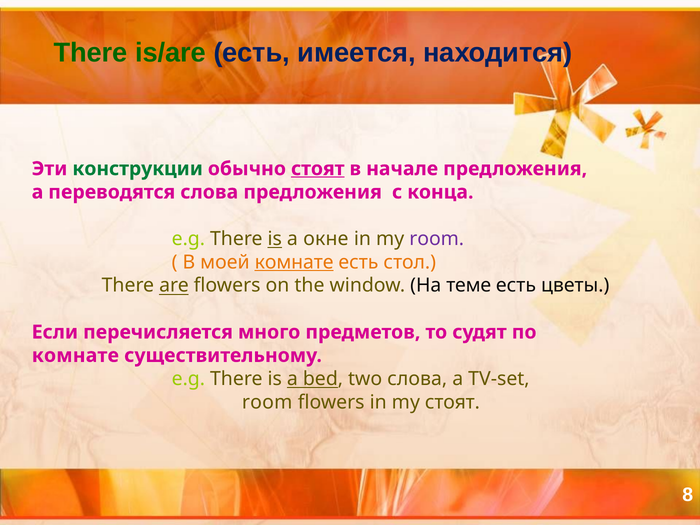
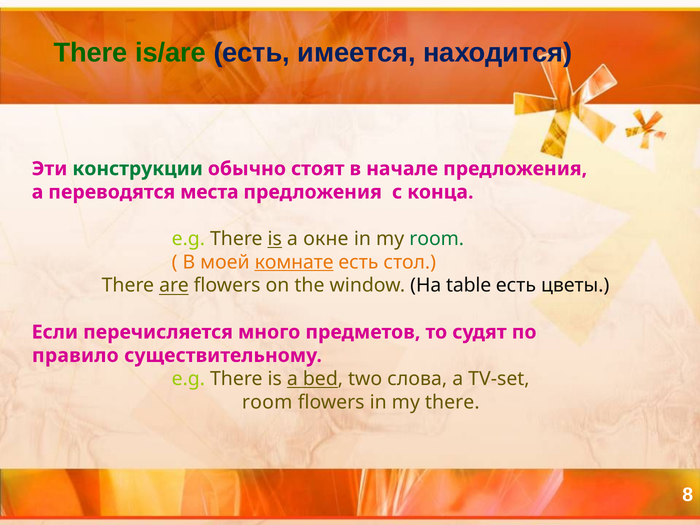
стоят underline: present -> none (318, 169)
переводятся слова: слова -> места (209, 192)
room colour: purple -> green (437, 239)
теме: теме -> table (469, 285)
комнате: комнате -> правило (75, 355)
my стоят: стоят -> there (452, 402)
